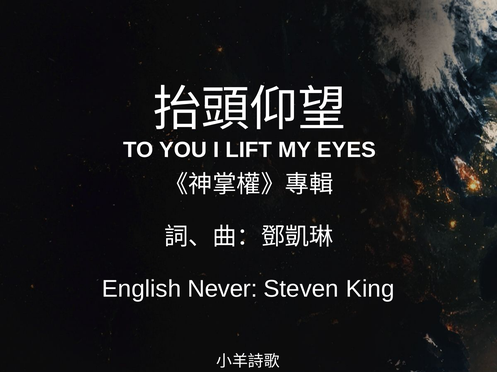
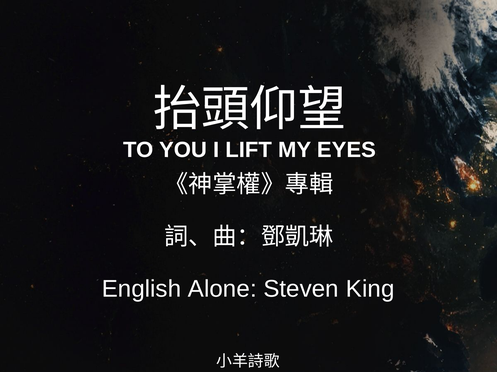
Never: Never -> Alone (222, 289)
